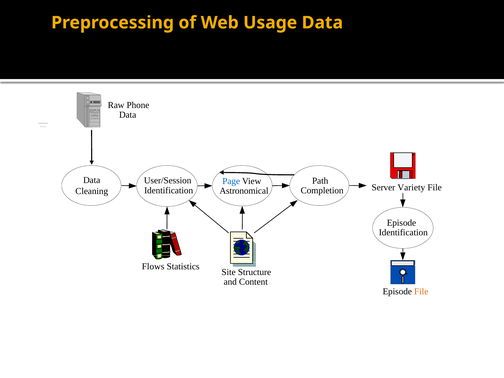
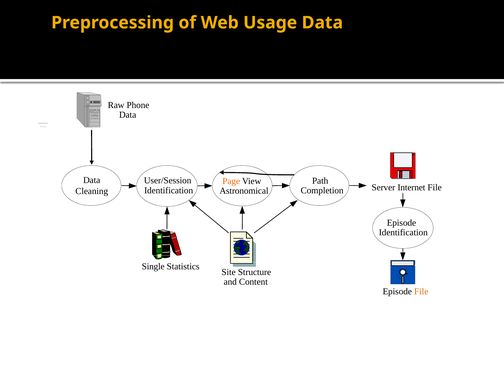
Page colour: blue -> orange (231, 181)
Variety: Variety -> Internet (411, 188)
Flows: Flows -> Single (153, 266)
